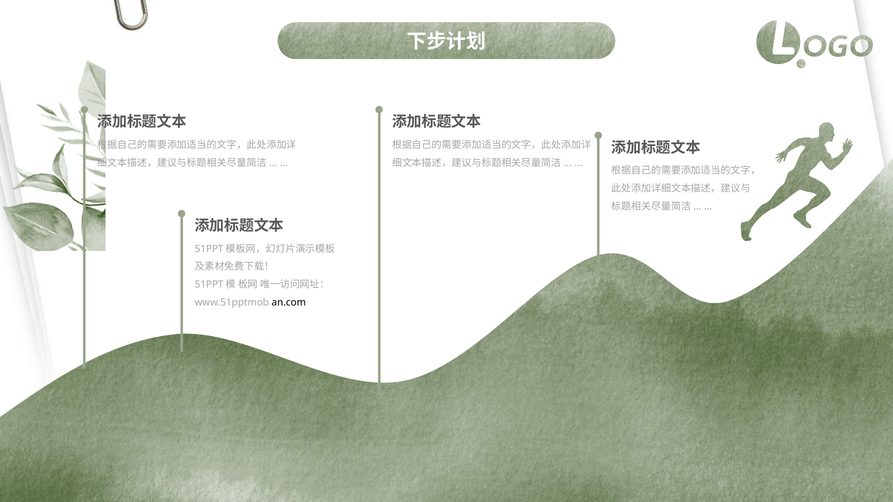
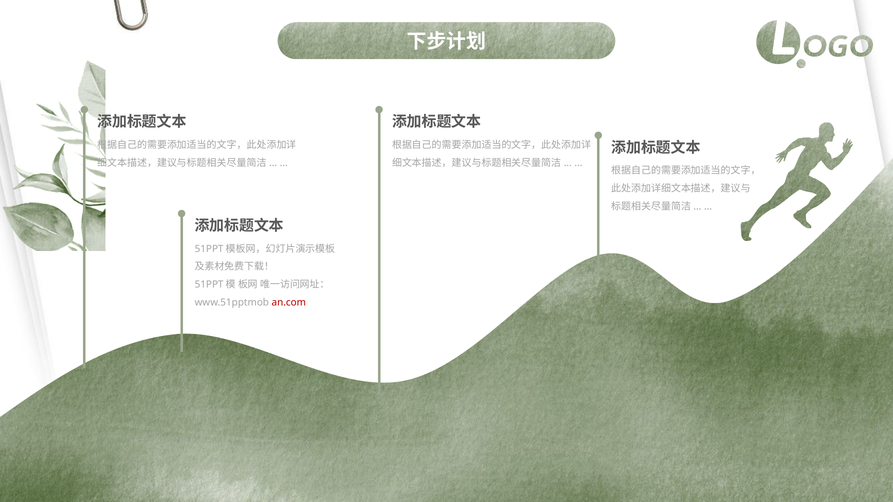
an.com colour: black -> red (289, 303)
